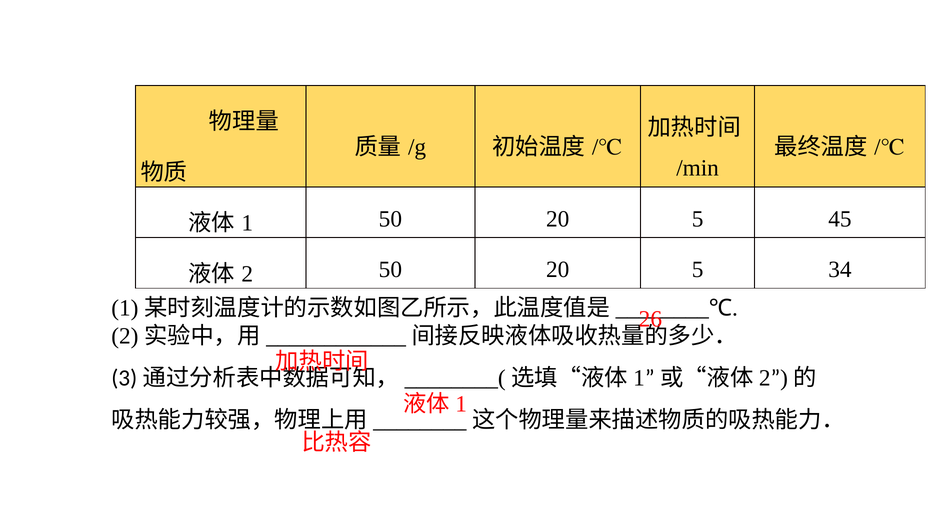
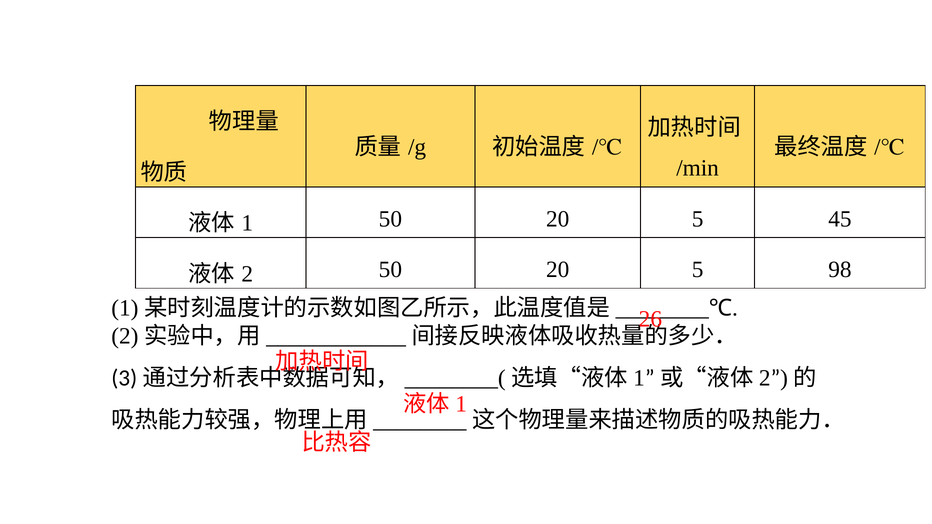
34: 34 -> 98 (840, 270)
